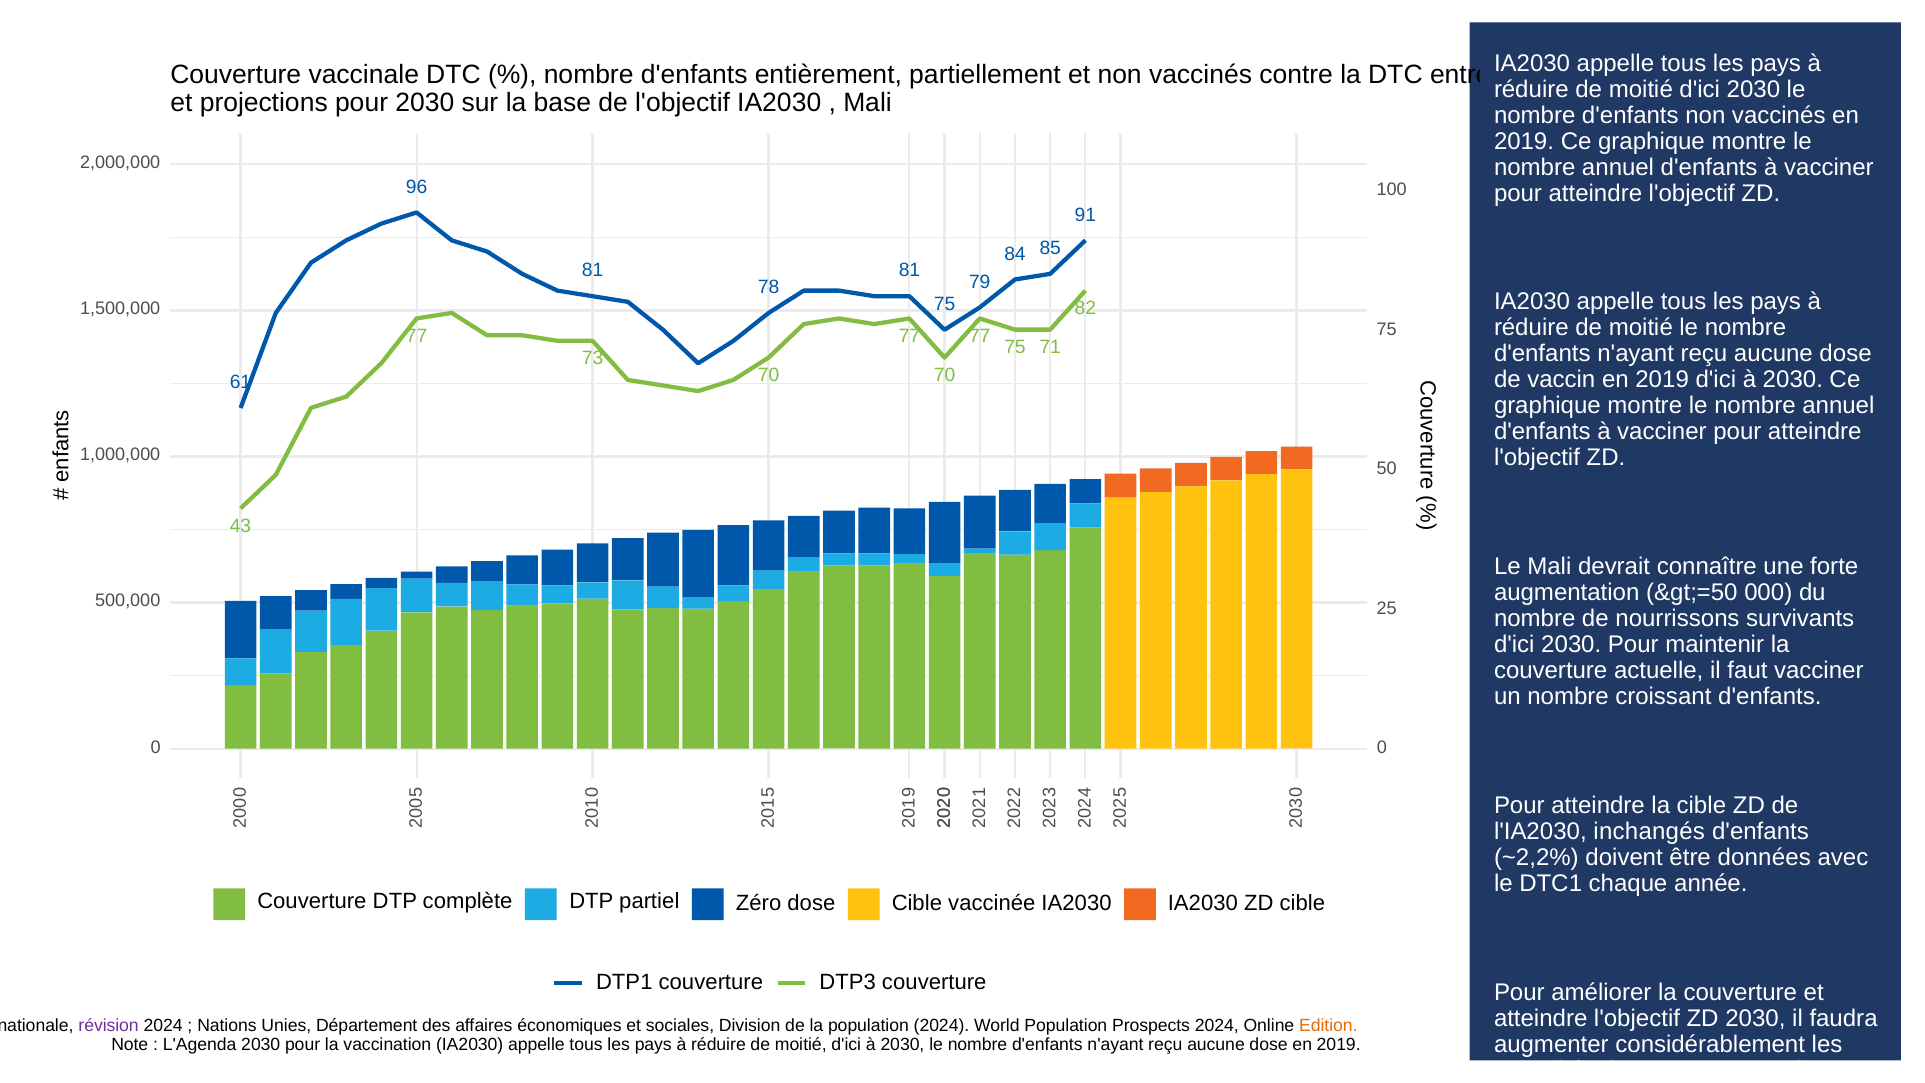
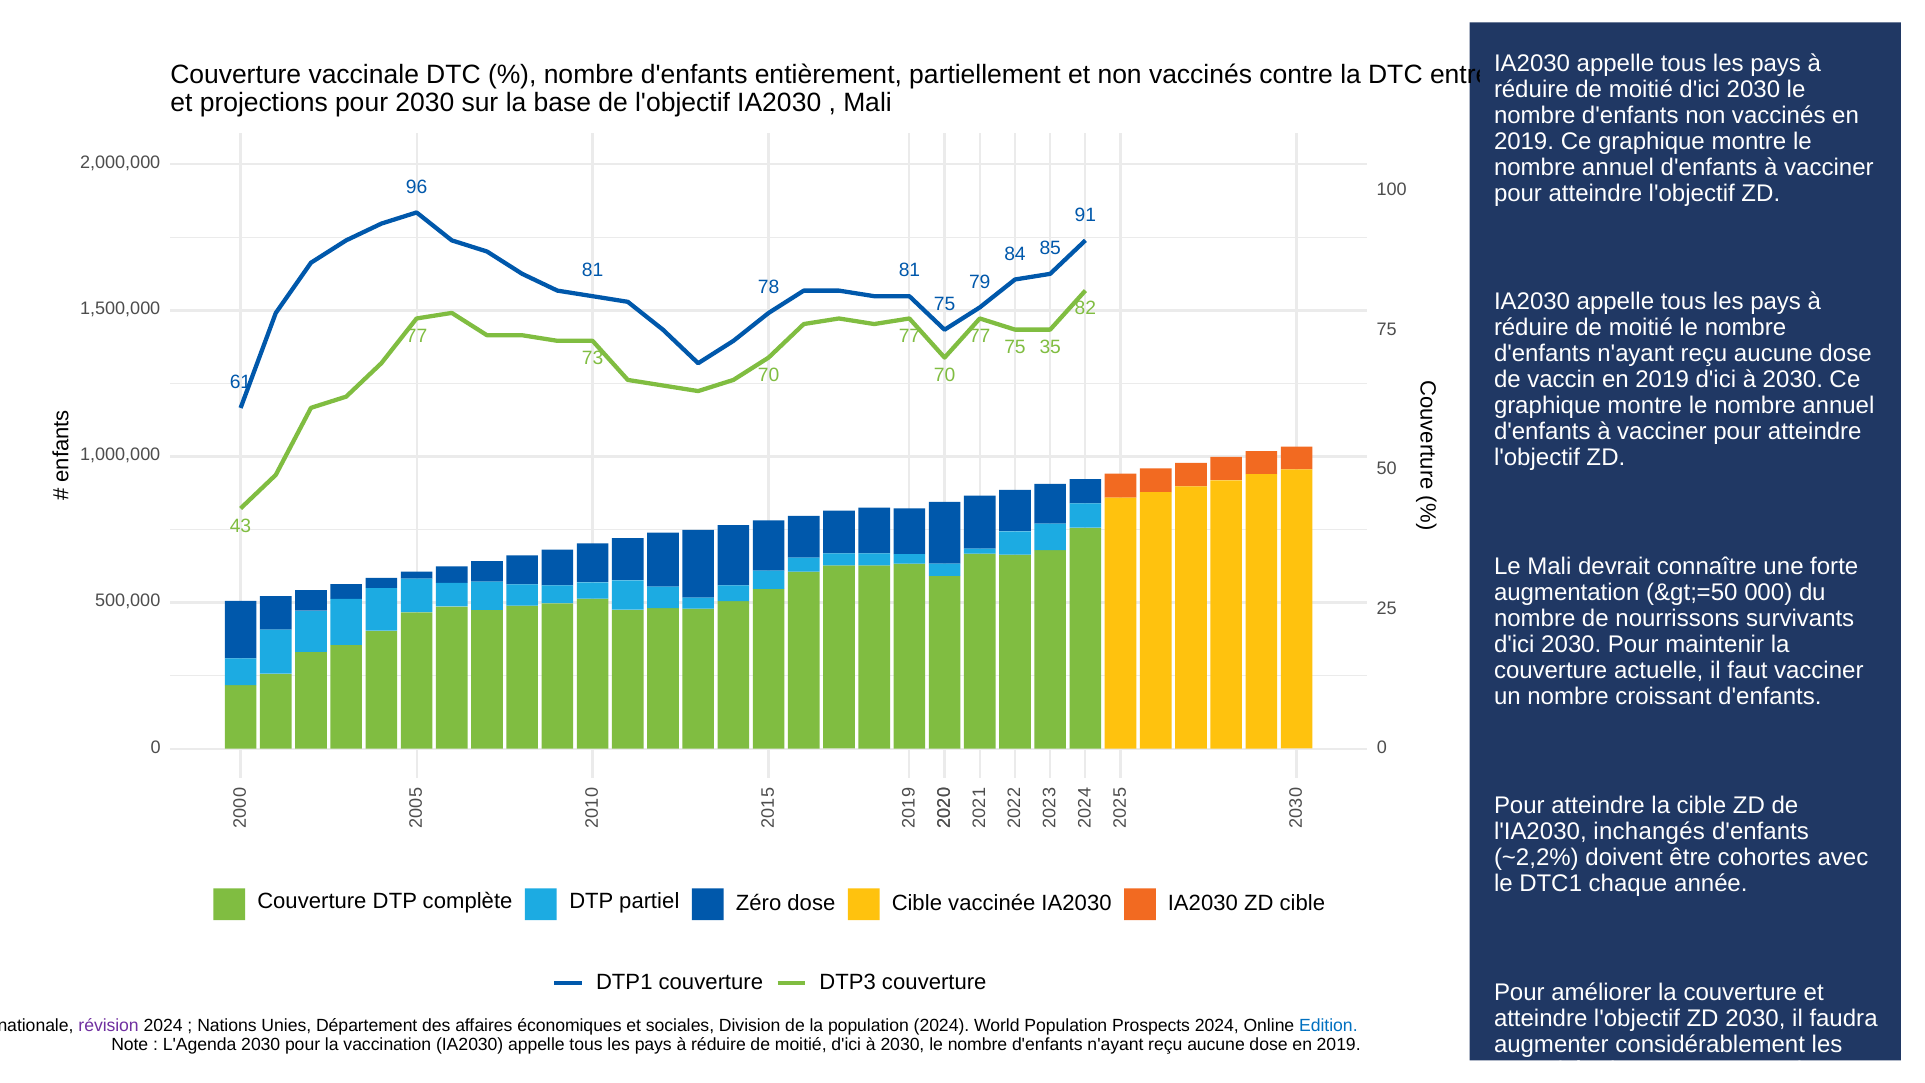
71: 71 -> 35 (1050, 347)
données: données -> cohortes (1764, 857)
Edition colour: orange -> blue (1328, 1026)
